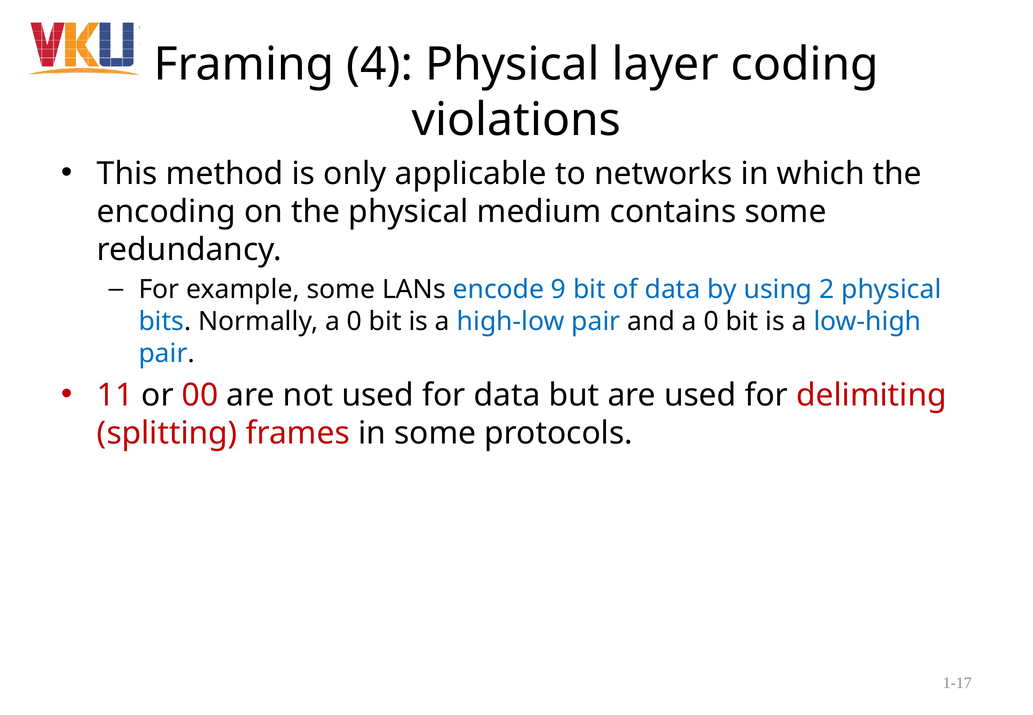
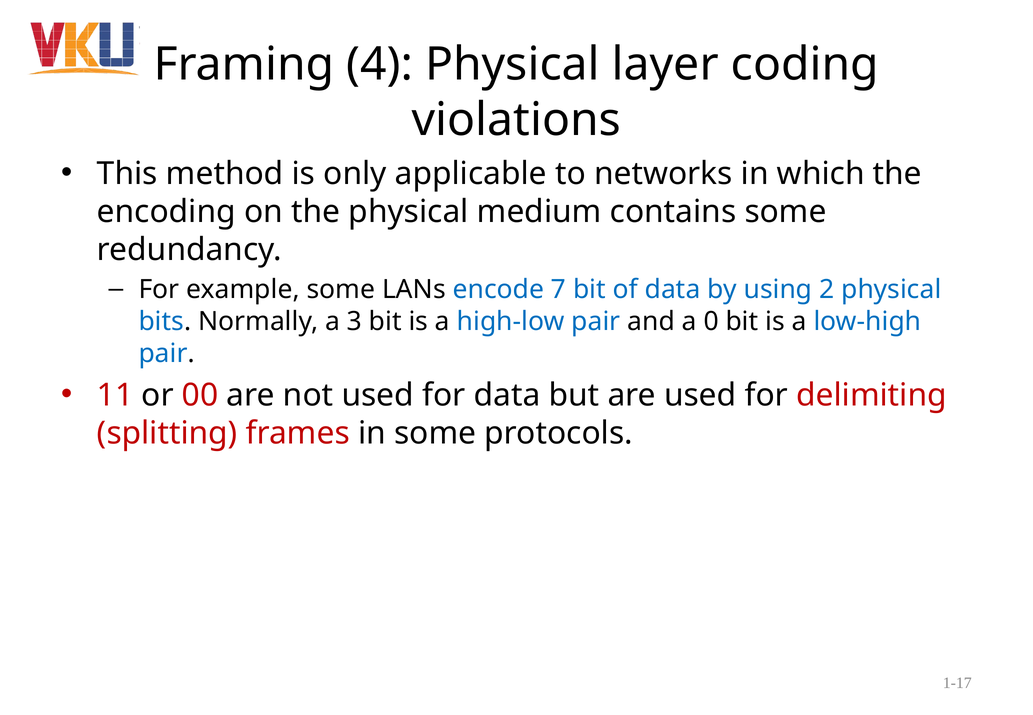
9: 9 -> 7 (559, 290)
Normally a 0: 0 -> 3 (354, 322)
